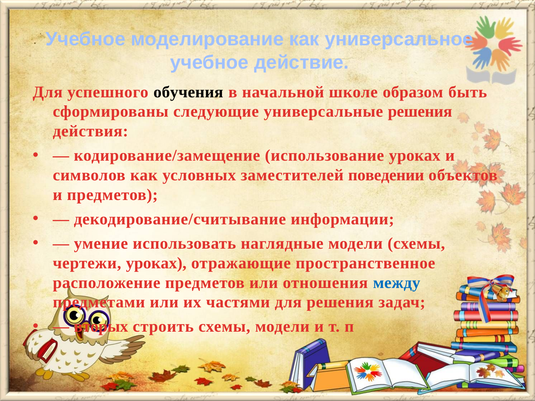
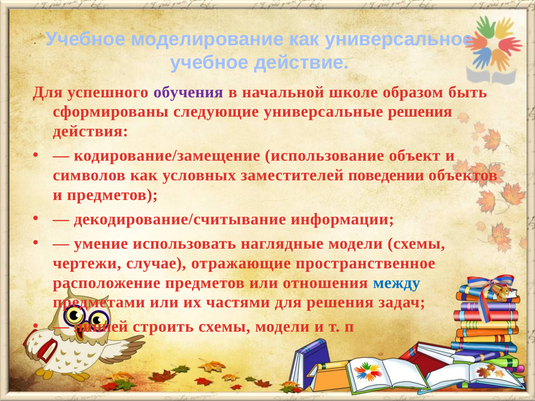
обучения colour: black -> purple (188, 92)
использование уроках: уроках -> объект (415, 156)
чертежи уроках: уроках -> случае (156, 263)
вторых: вторых -> линией (101, 327)
